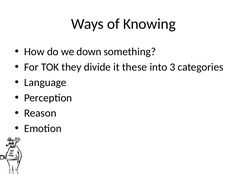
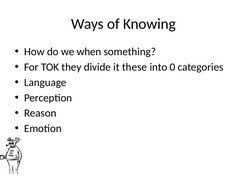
down: down -> when (89, 52)
3: 3 -> 0 (172, 67)
